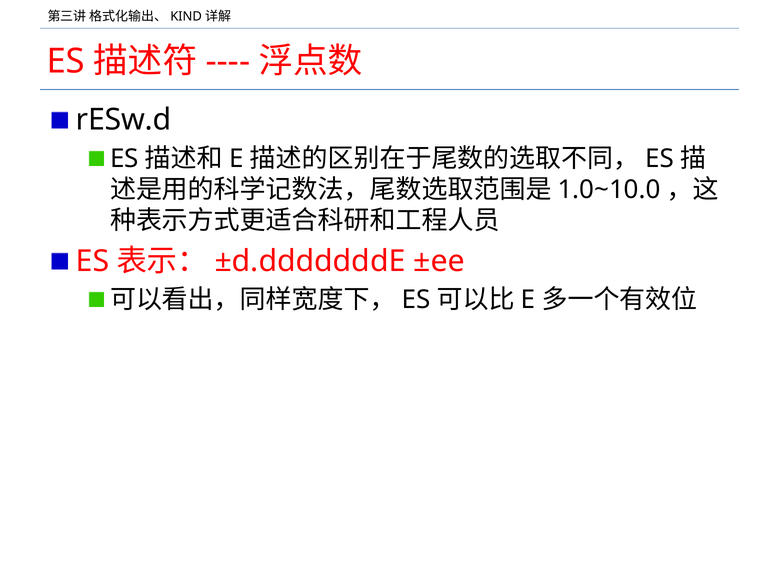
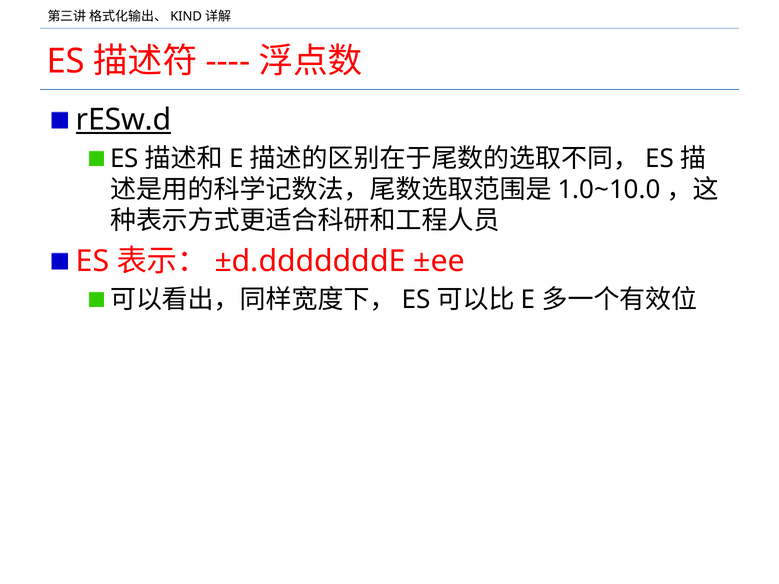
rESw.d underline: none -> present (124, 120)
